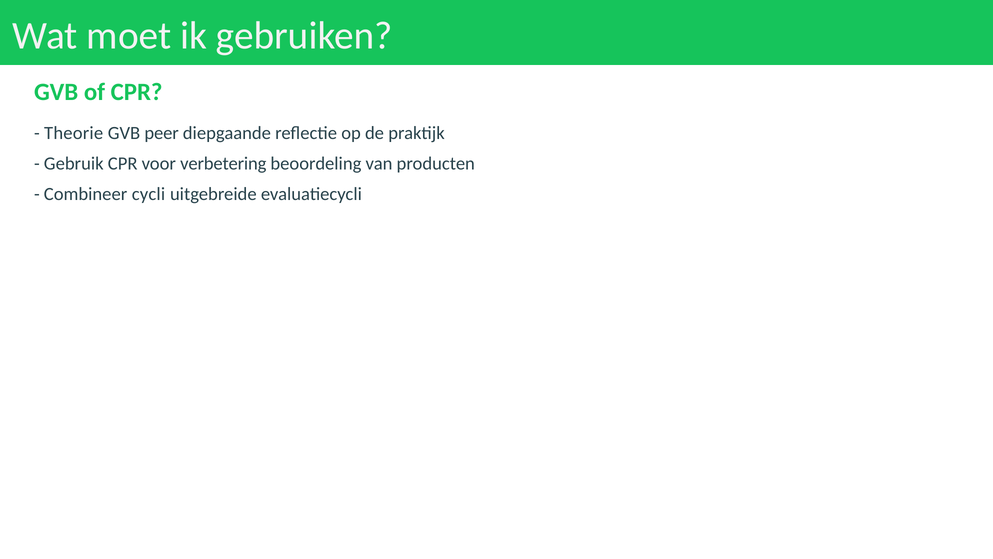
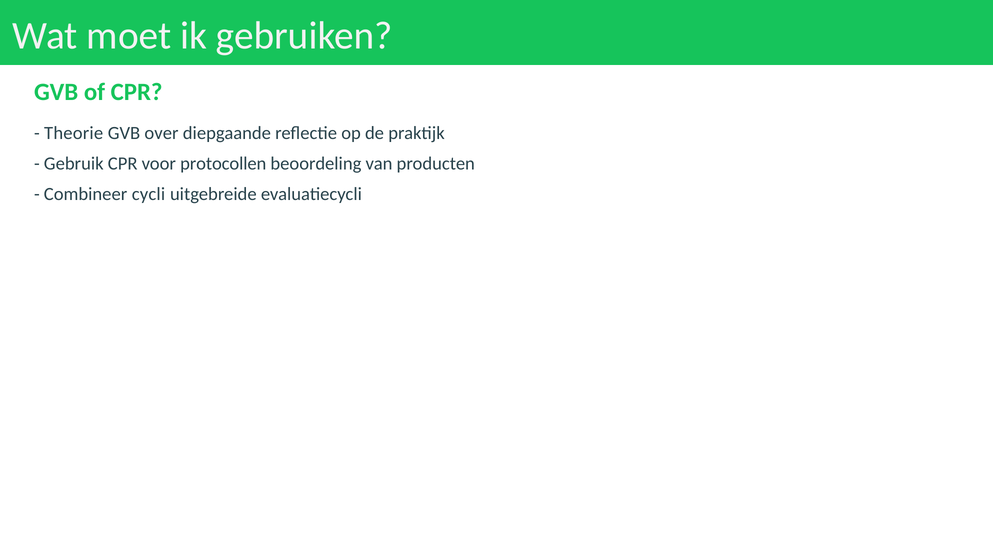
peer: peer -> over (162, 133)
verbetering: verbetering -> protocollen (223, 163)
